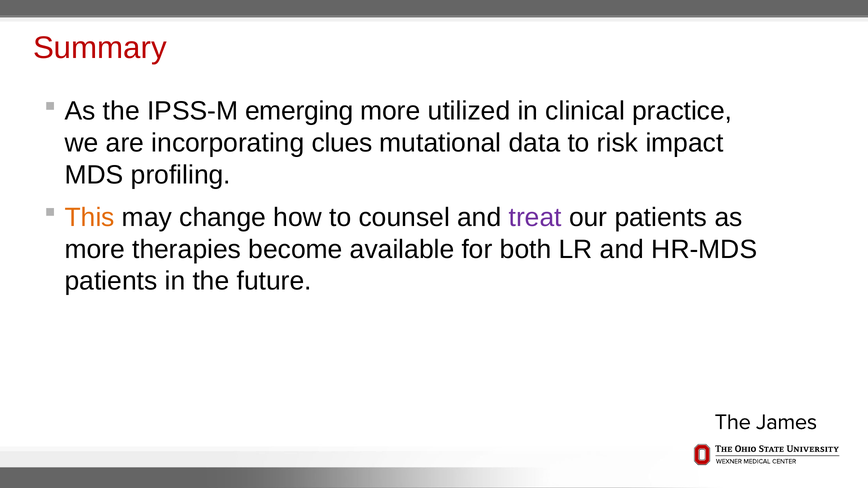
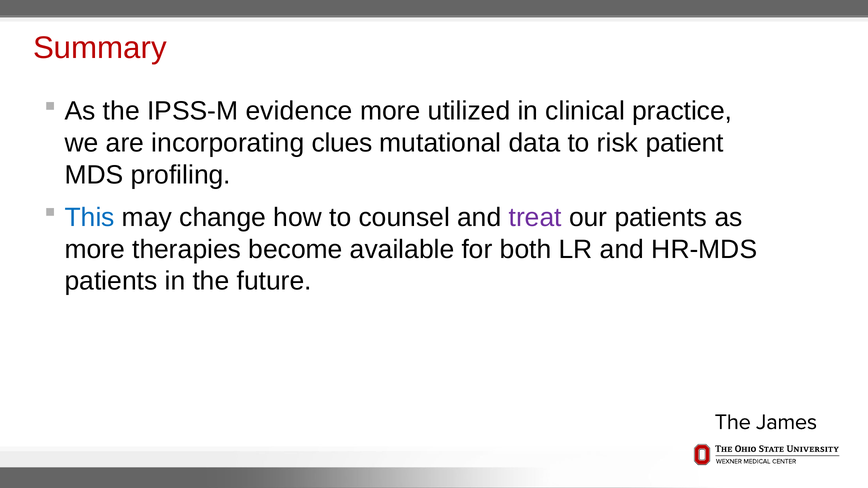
emerging: emerging -> evidence (299, 111)
impact: impact -> patient (685, 143)
This colour: orange -> blue (90, 218)
